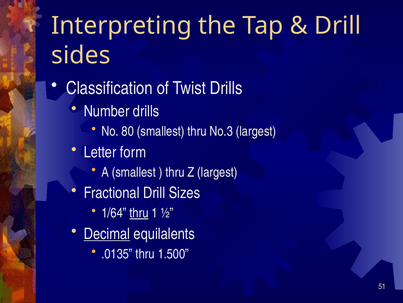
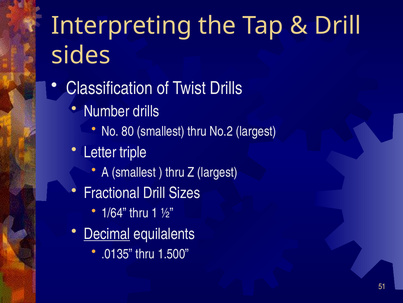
No.3: No.3 -> No.2 (221, 131)
form: form -> triple (133, 152)
thru underline: present -> none (139, 213)
